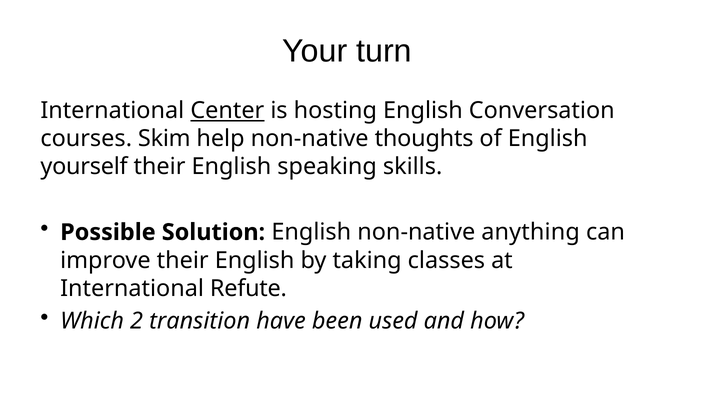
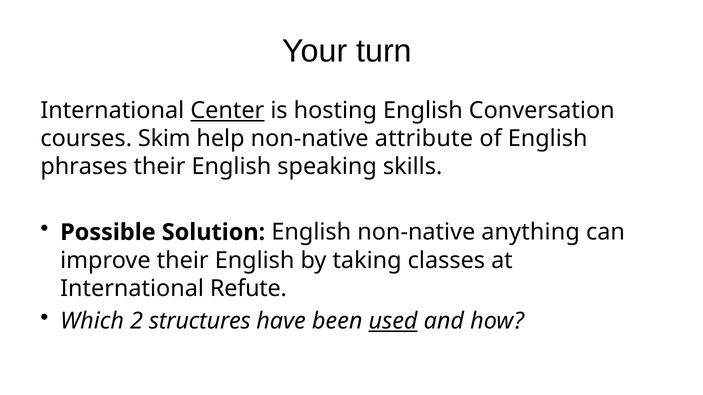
thoughts: thoughts -> attribute (424, 139)
yourself: yourself -> phrases (84, 167)
transition: transition -> structures (200, 322)
used underline: none -> present (393, 322)
